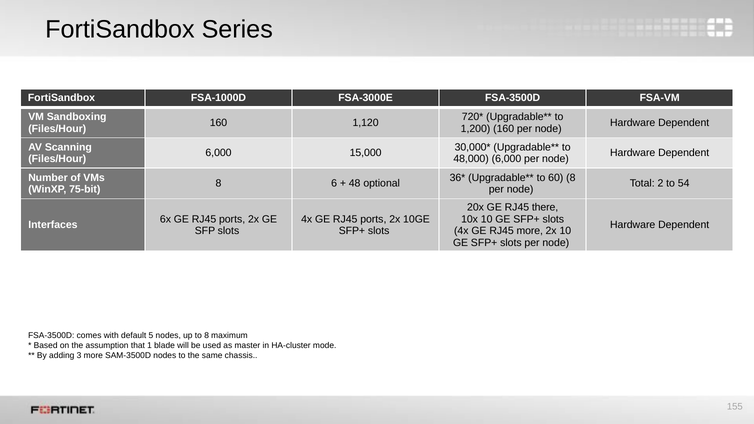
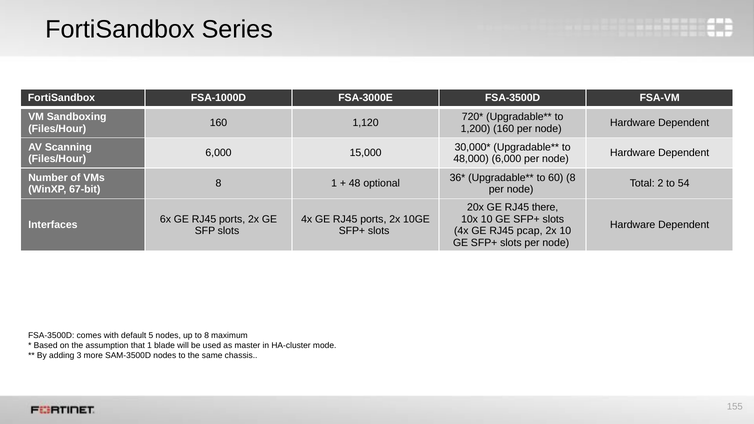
8 6: 6 -> 1 (334, 183)
75-bit: 75-bit -> 67-bit (85, 189)
RJ45 more: more -> pcap (530, 231)
